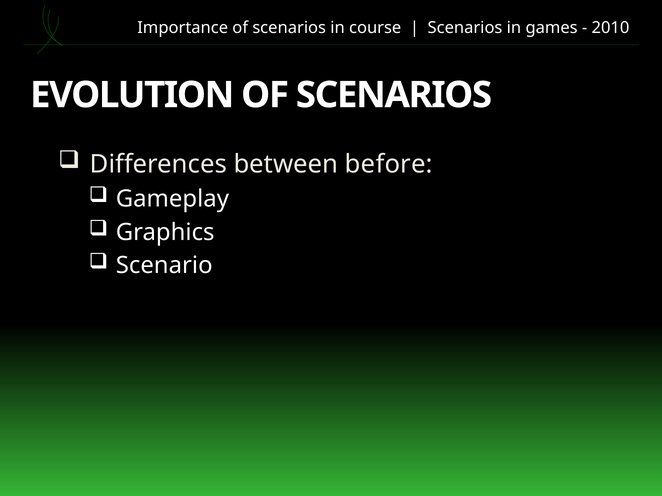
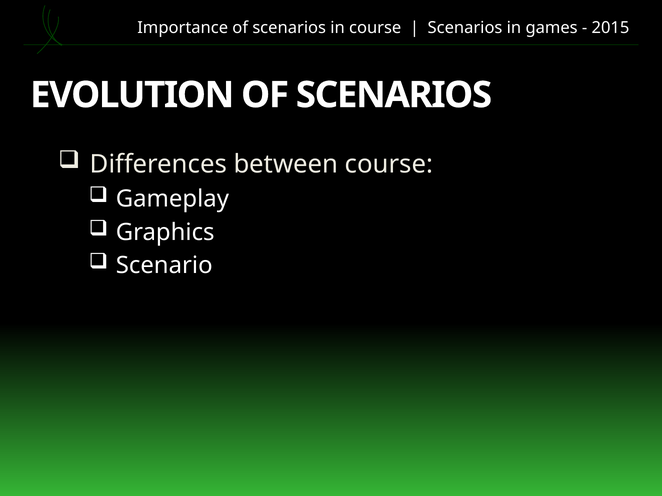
2010: 2010 -> 2015 (610, 28)
between before: before -> course (389, 165)
